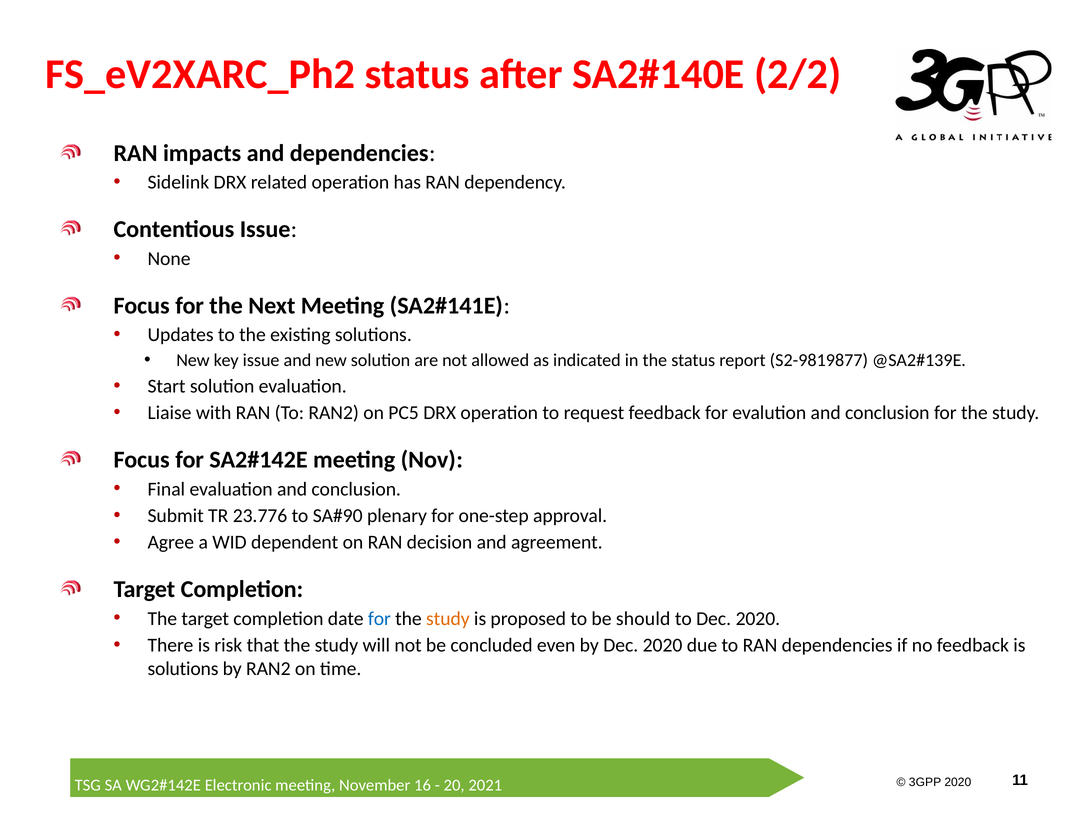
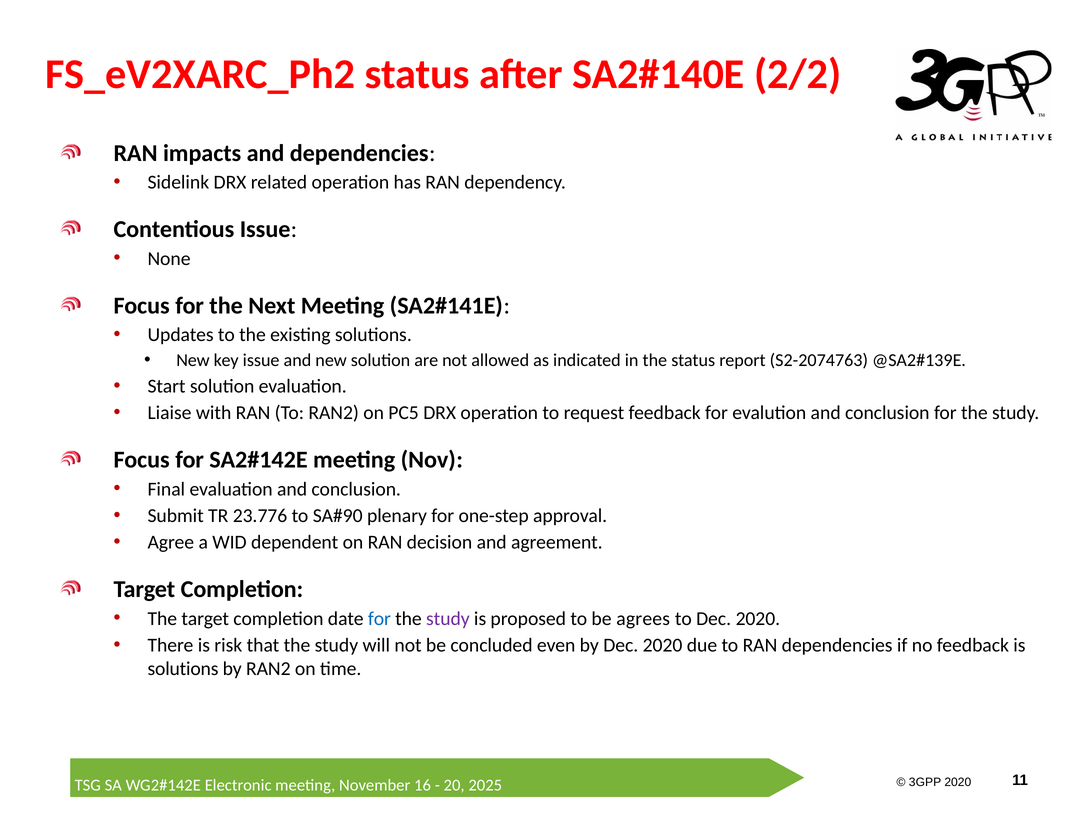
S2-9819877: S2-9819877 -> S2-2074763 (819, 360)
study colour: orange -> purple (448, 619)
should: should -> agrees (643, 619)
2021: 2021 -> 2025 (485, 785)
